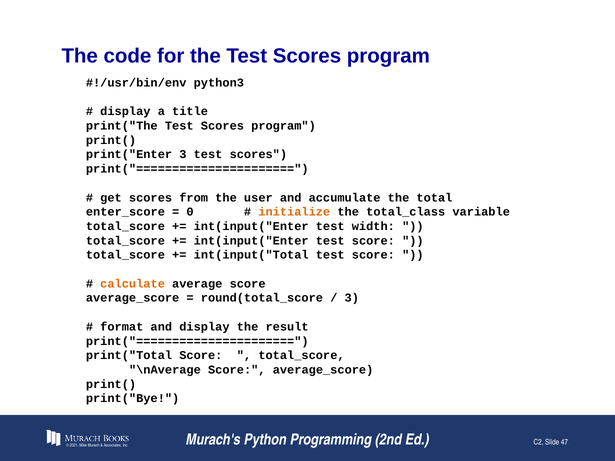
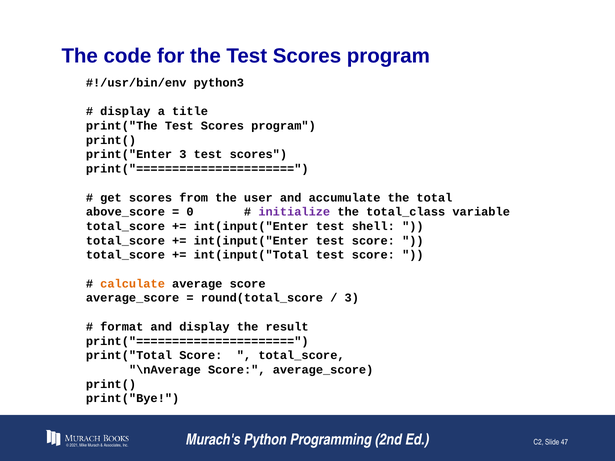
enter_score: enter_score -> above_score (125, 212)
initialize colour: orange -> purple (294, 212)
width: width -> shell (373, 226)
